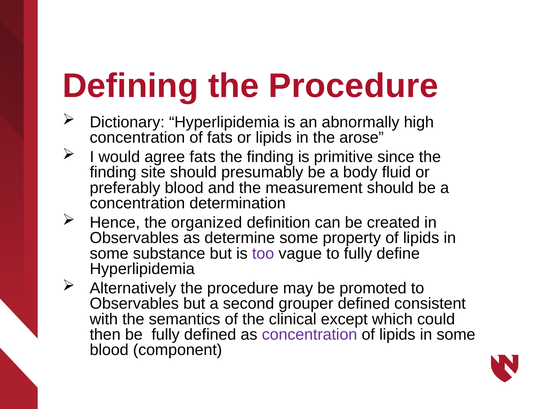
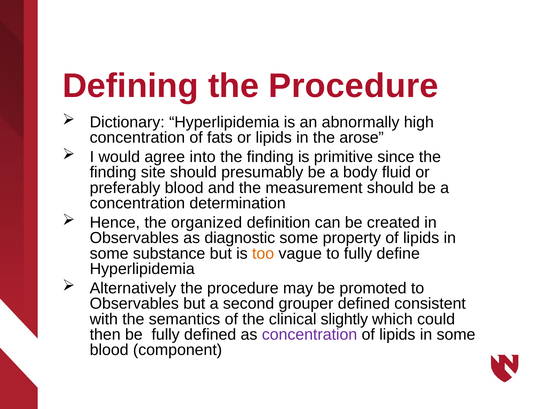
agree fats: fats -> into (203, 157)
determine: determine -> diagnostic (240, 238)
too colour: purple -> orange (263, 253)
except: except -> slightly (344, 319)
